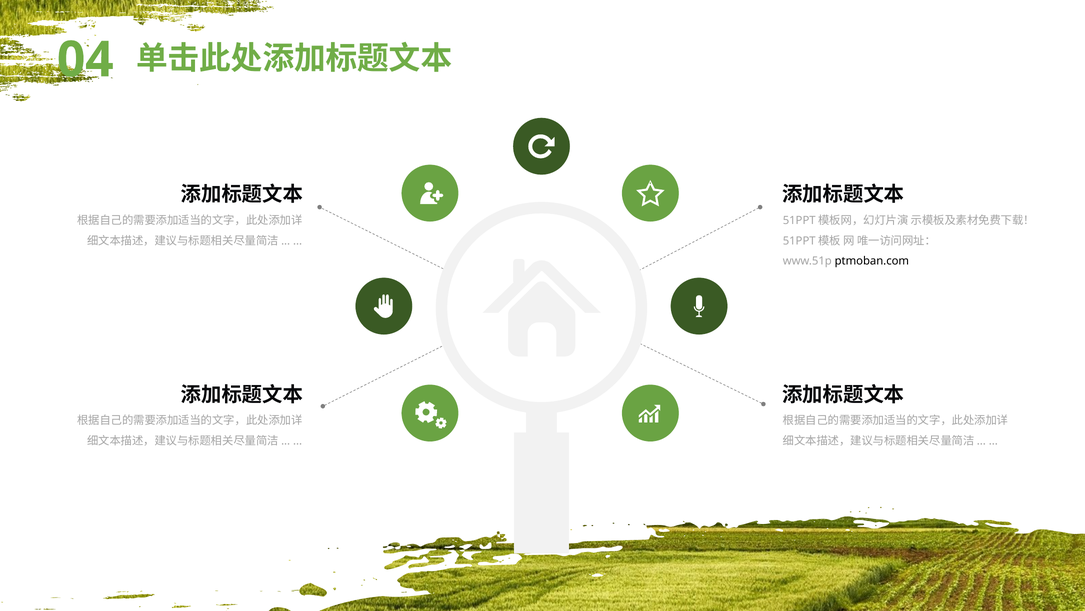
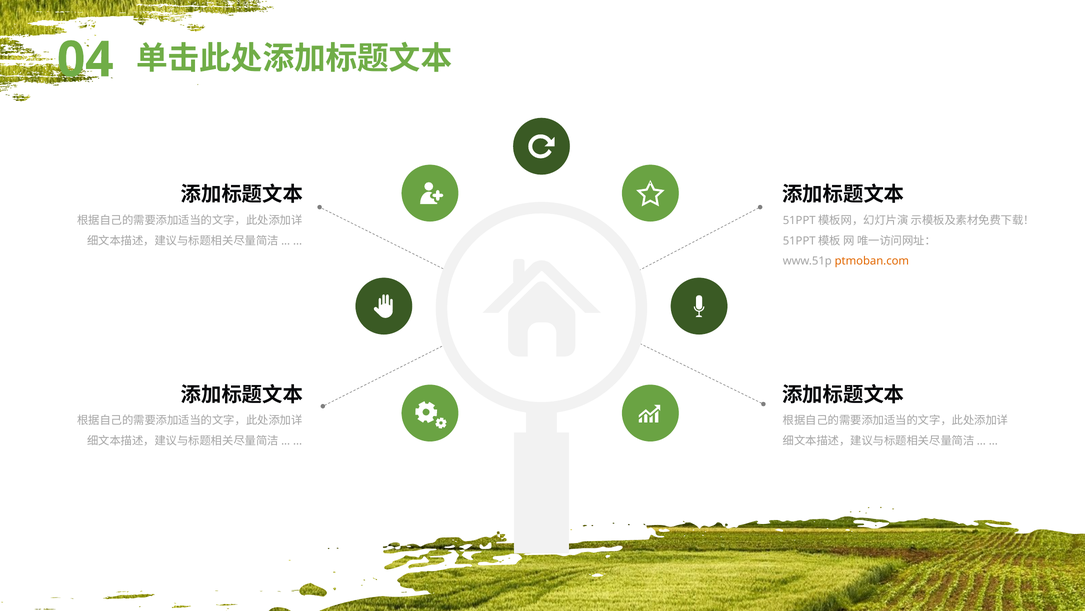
ptmoban.com colour: black -> orange (872, 261)
